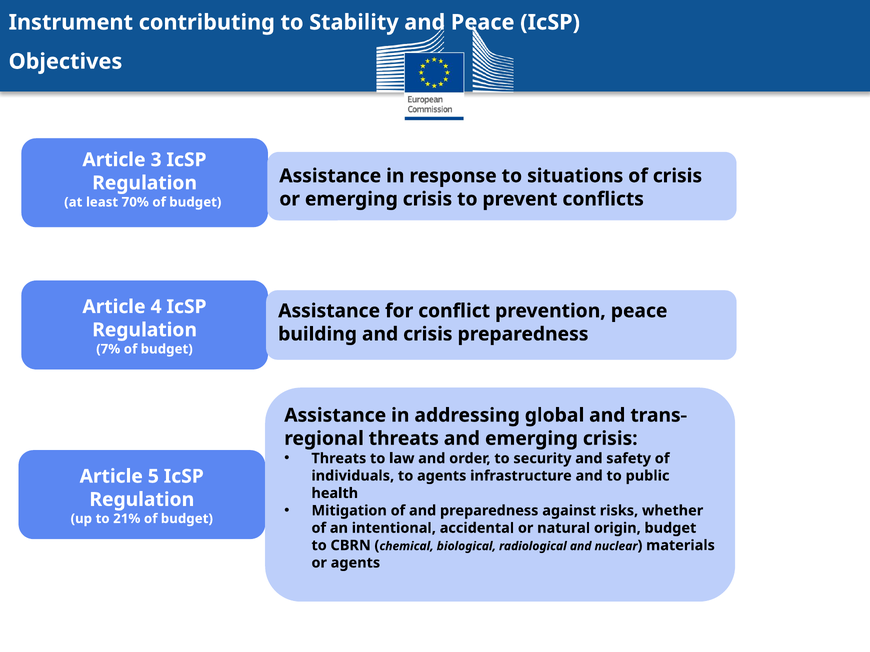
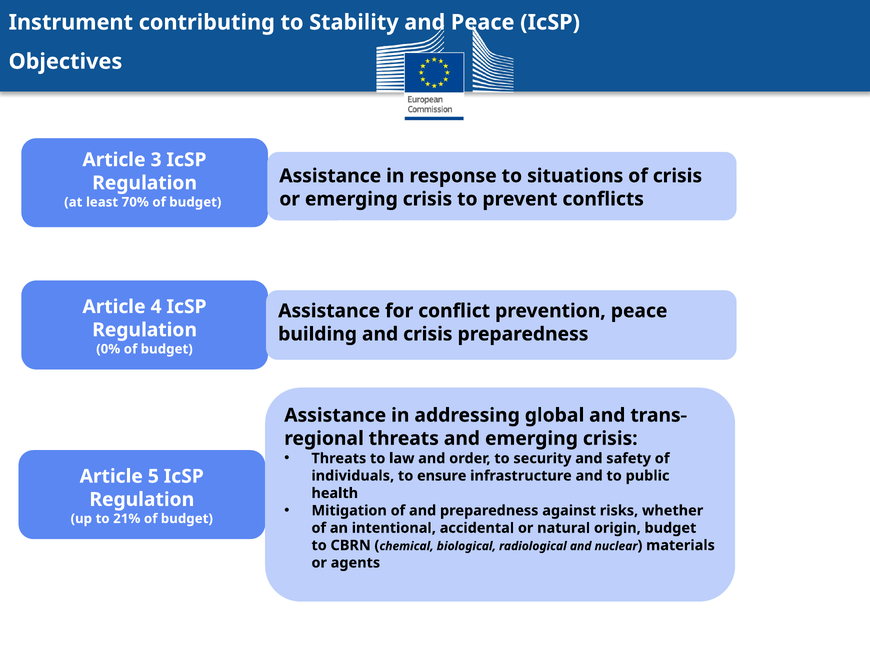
7%: 7% -> 0% (108, 349)
to agents: agents -> ensure (442, 476)
